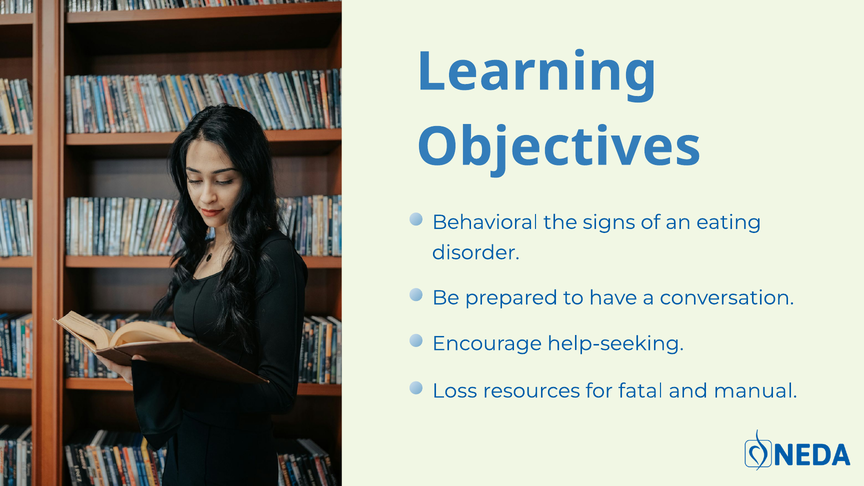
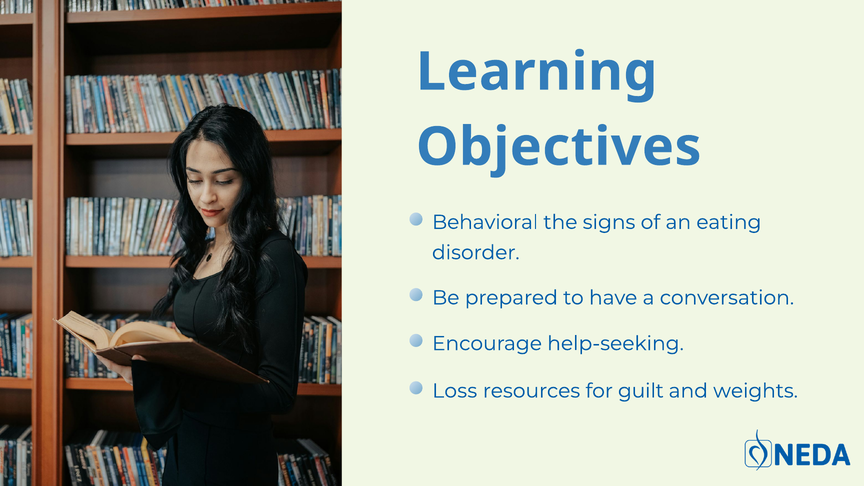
fatal: fatal -> guilt (641, 391)
manual: manual -> weights (756, 391)
